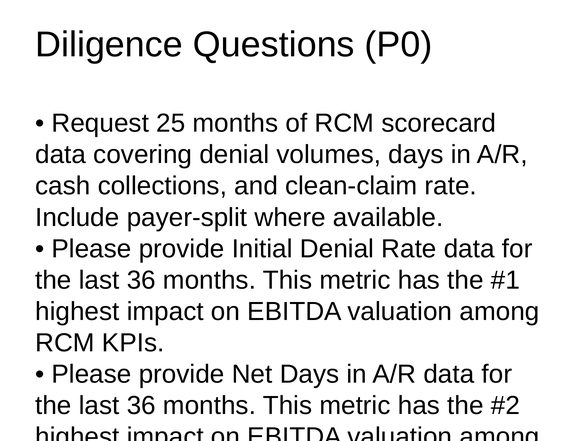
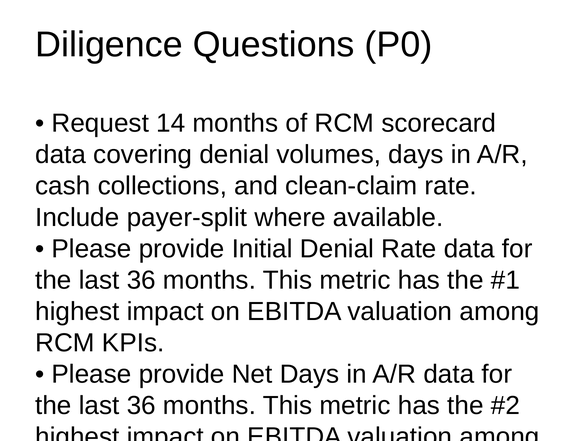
25: 25 -> 14 (171, 123)
